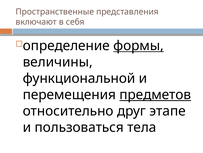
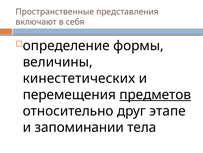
формы underline: present -> none (139, 46)
функциональной: функциональной -> кинестетических (79, 78)
пользоваться: пользоваться -> запоминании (79, 127)
